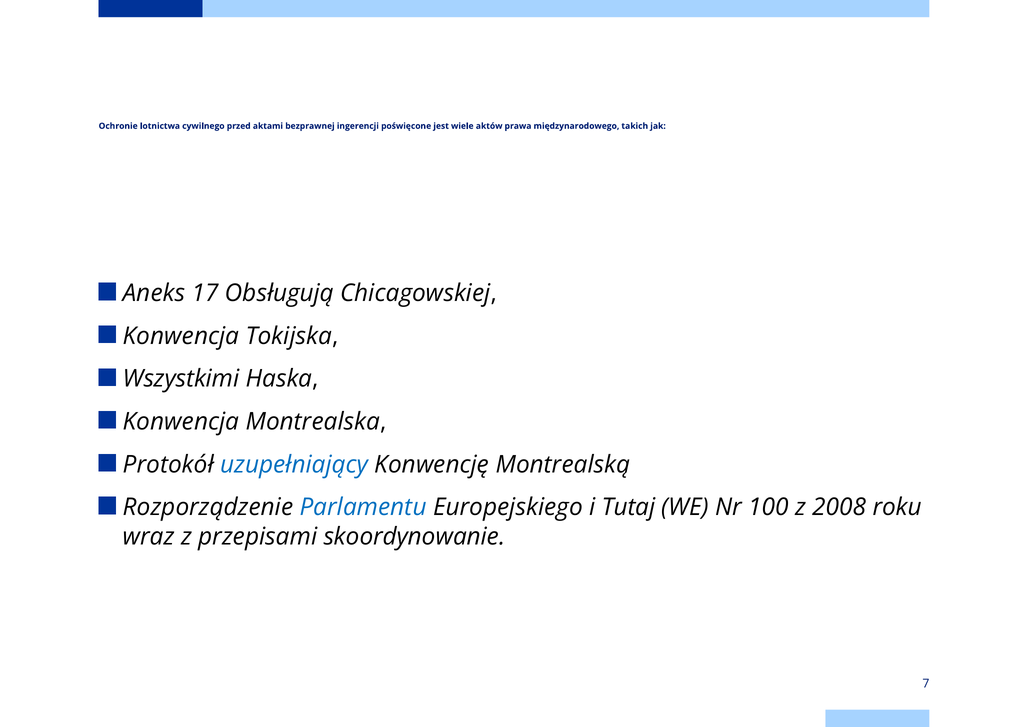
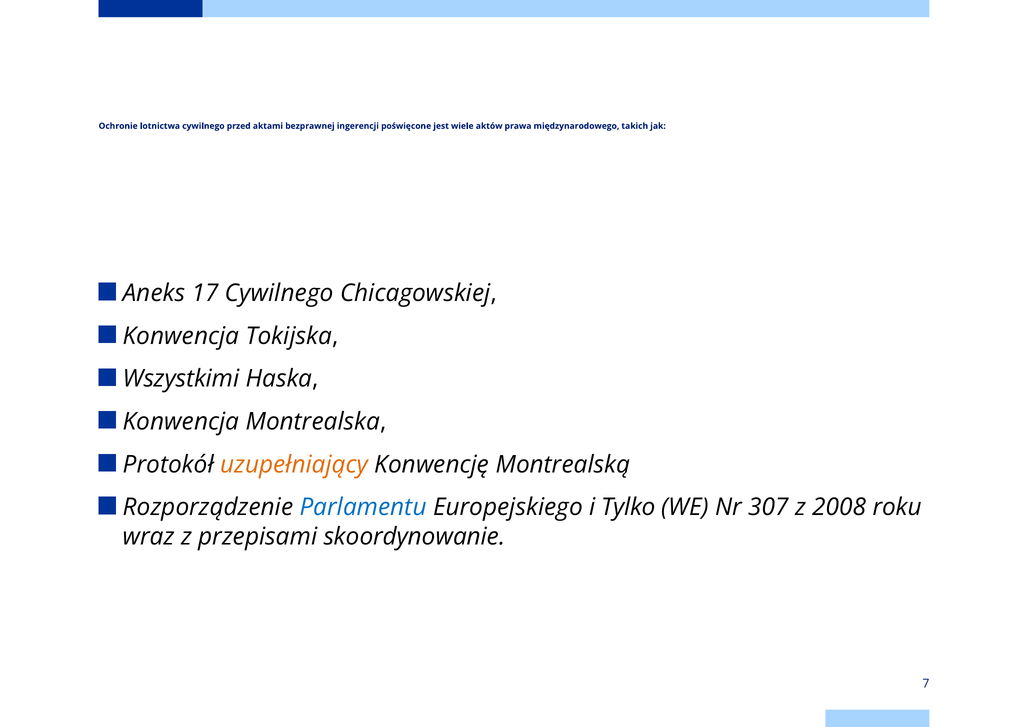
17 Obsługują: Obsługują -> Cywilnego (279, 293)
uzupełniający colour: blue -> orange (294, 464)
Tutaj: Tutaj -> Tylko (629, 507)
100: 100 -> 307 (769, 507)
